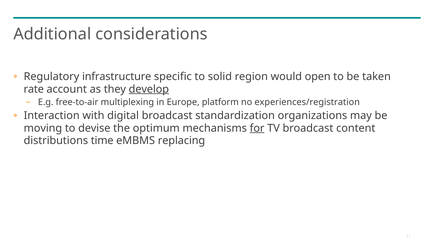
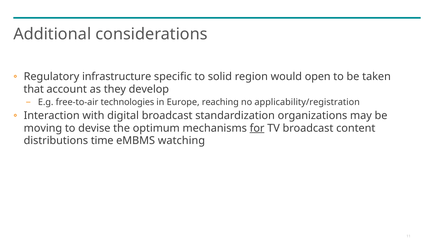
rate: rate -> that (34, 89)
develop underline: present -> none (149, 89)
multiplexing: multiplexing -> technologies (127, 102)
platform: platform -> reaching (220, 102)
experiences/registration: experiences/registration -> applicability/registration (307, 102)
replacing: replacing -> watching (181, 141)
